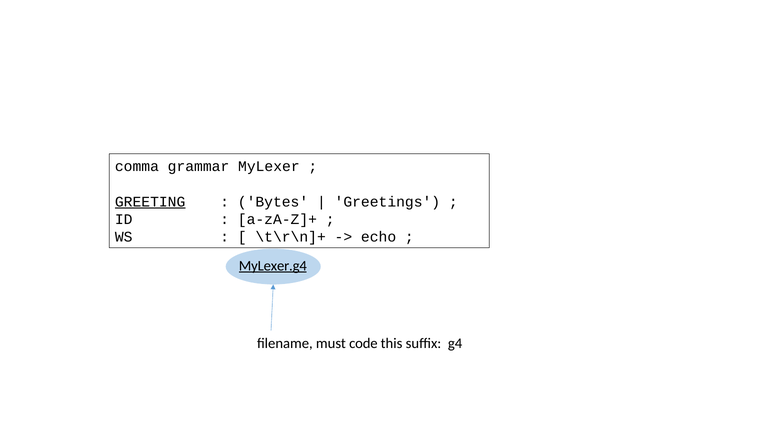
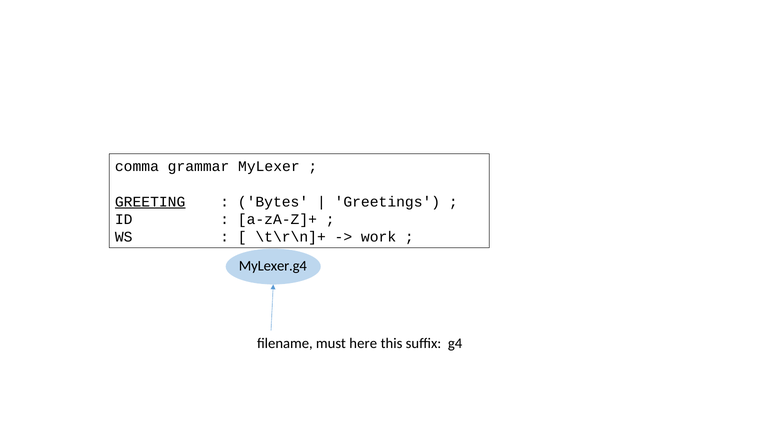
echo: echo -> work (379, 237)
MyLexer.g4 underline: present -> none (273, 266)
code: code -> here (363, 343)
